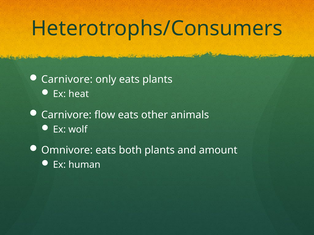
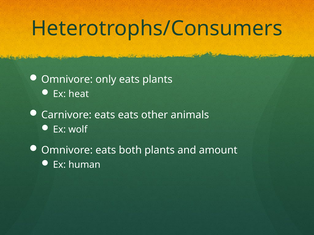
Carnivore: Carnivore -> Omnivore (67, 80)
Carnivore flow: flow -> eats (105, 115)
